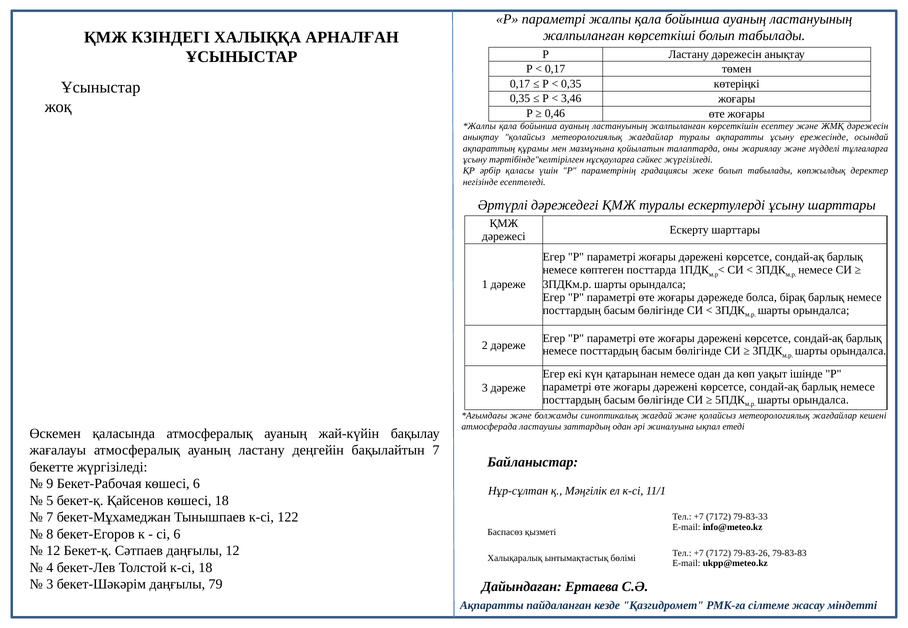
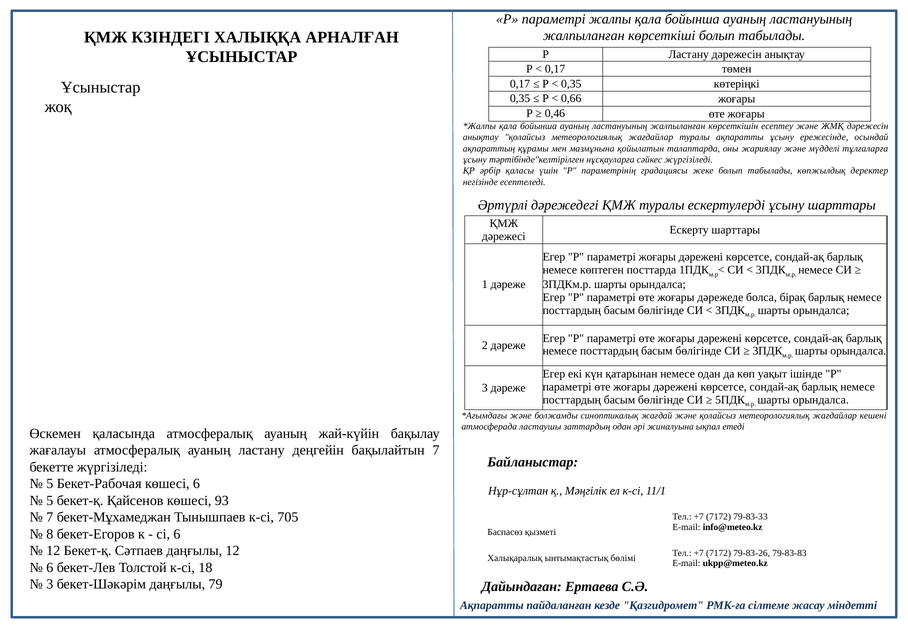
3,46: 3,46 -> 0,66 (571, 99)
9: 9 -> 5 (50, 484)
көшесі 18: 18 -> 93 (222, 501)
122: 122 -> 705 (288, 518)
4: 4 -> 6 (50, 568)
